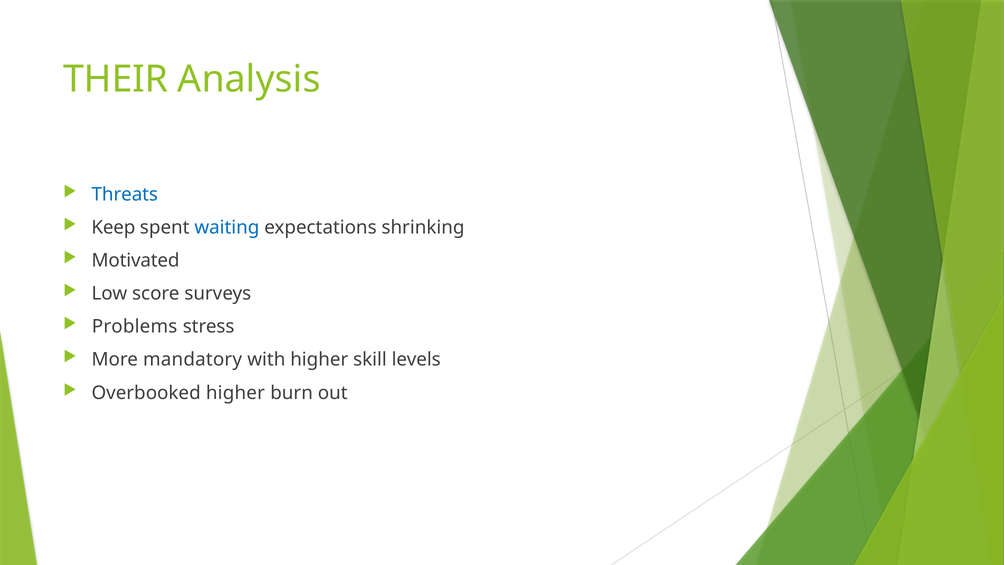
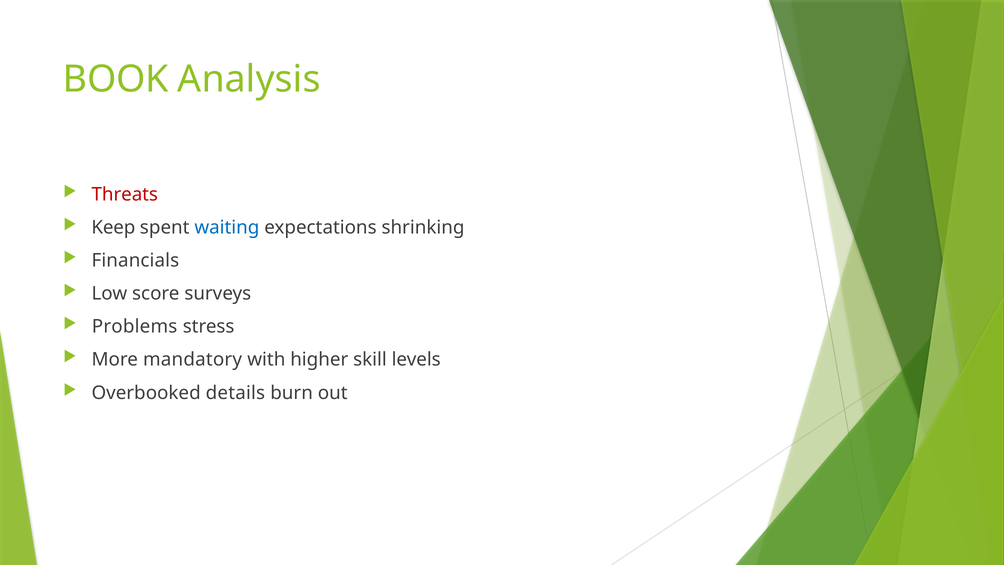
THEIR: THEIR -> BOOK (116, 79)
Threats colour: blue -> red (125, 194)
Motivated: Motivated -> Financials (135, 260)
Overbooked higher: higher -> details (235, 393)
